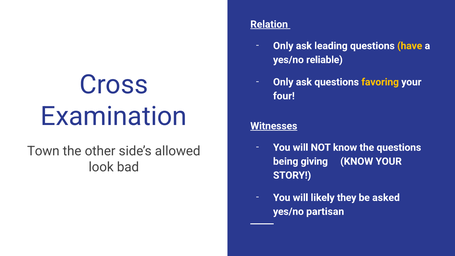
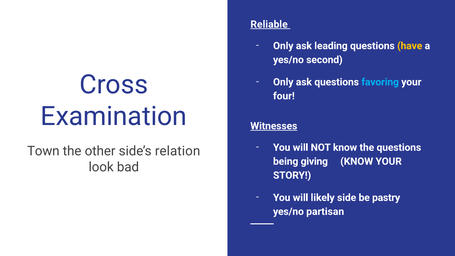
Relation: Relation -> Reliable (269, 24)
reliable: reliable -> second (324, 60)
favoring colour: yellow -> light blue (380, 82)
allowed: allowed -> relation (178, 151)
they: they -> side (347, 198)
asked: asked -> pastry (386, 198)
